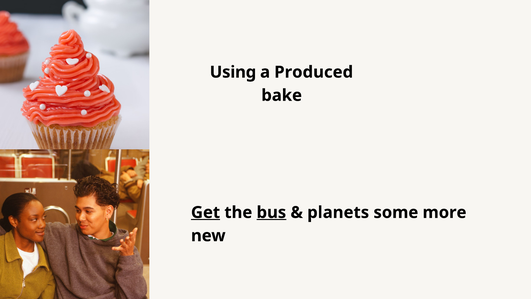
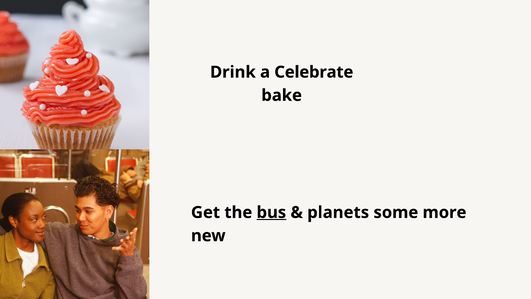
Using: Using -> Drink (233, 72)
Produced: Produced -> Celebrate (314, 72)
Get underline: present -> none (206, 212)
